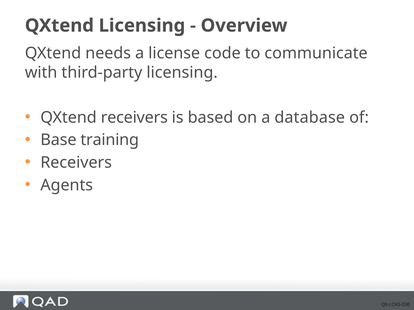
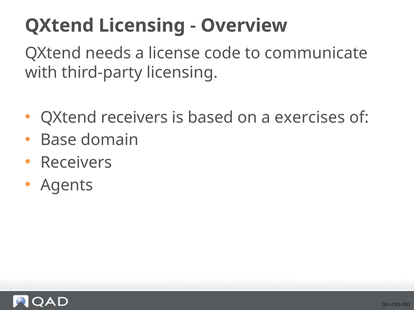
database: database -> exercises (310, 118)
training: training -> domain (110, 140)
